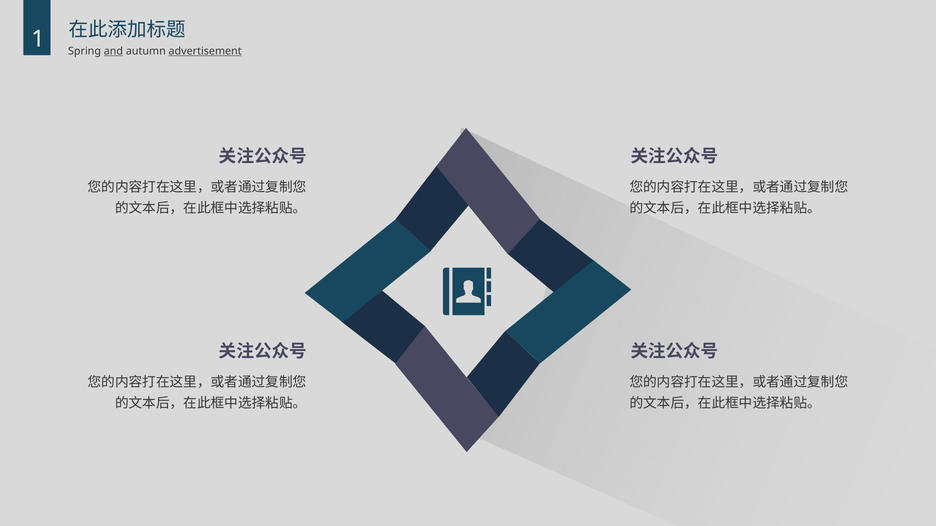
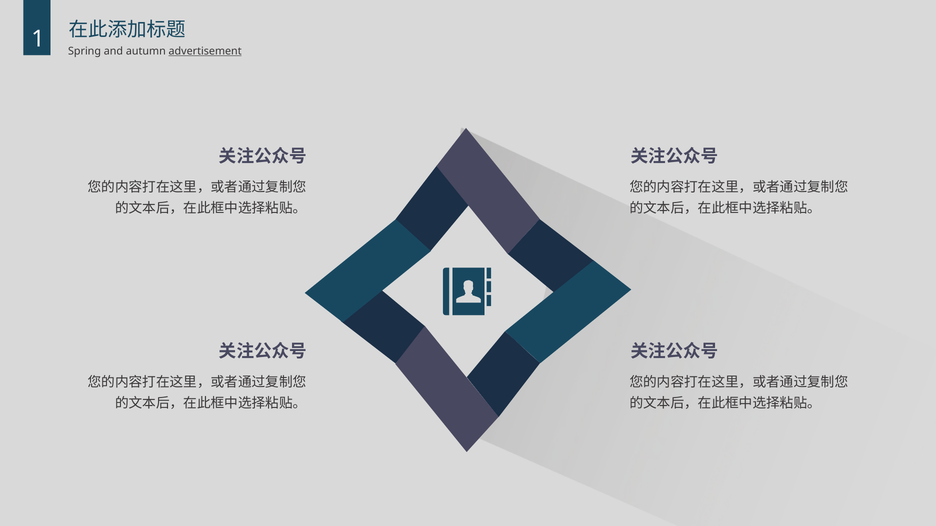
and underline: present -> none (113, 51)
